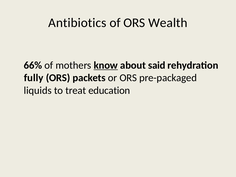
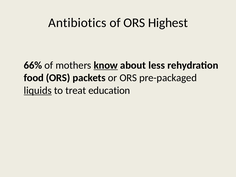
Wealth: Wealth -> Highest (168, 23)
said: said -> less (157, 65)
fully: fully -> food (34, 78)
liquids underline: none -> present (38, 90)
